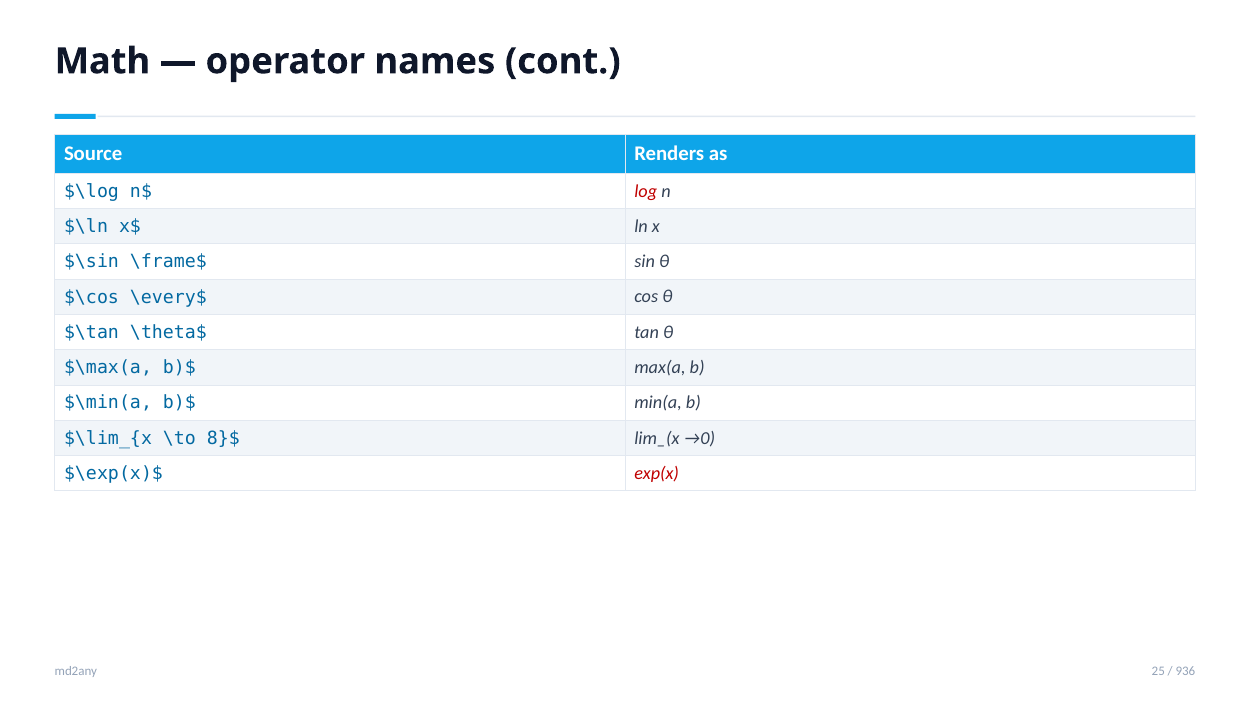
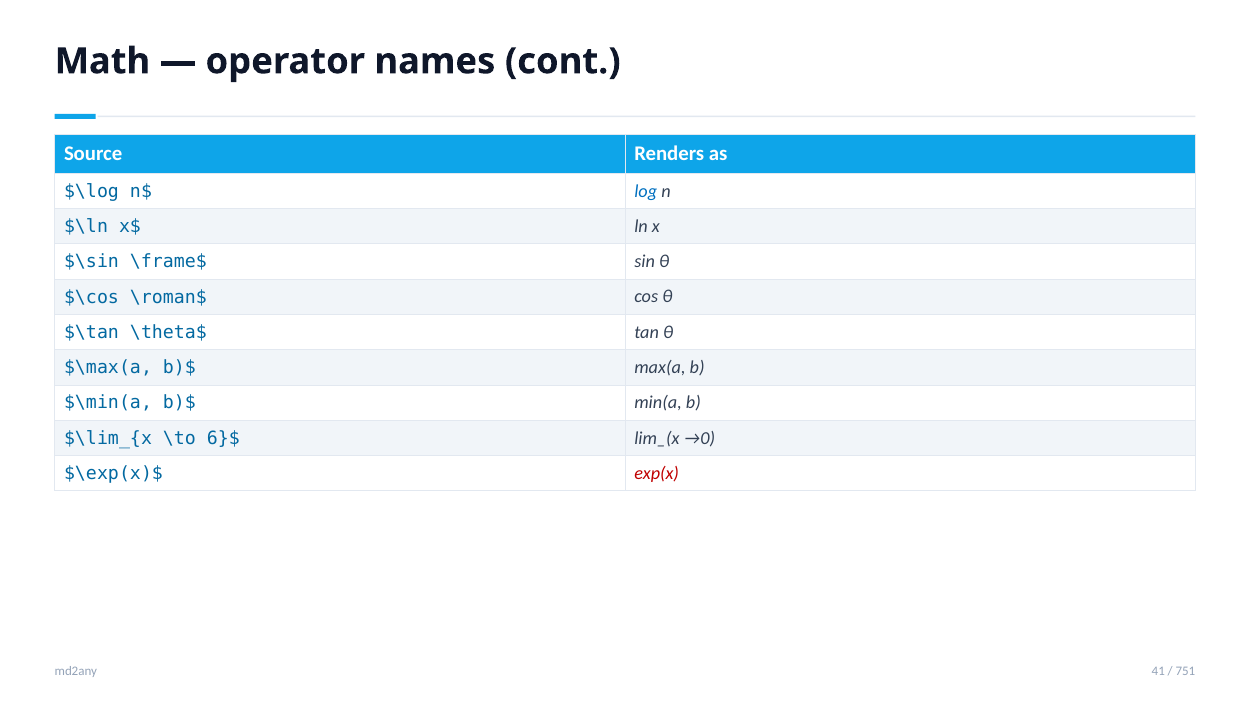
log colour: red -> blue (646, 191)
\every$: \every$ -> \roman$ (168, 297)
8}$: 8}$ -> 6}$ (223, 438)
25: 25 -> 41 (1158, 671)
936: 936 -> 751 (1185, 671)
